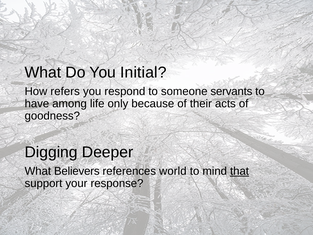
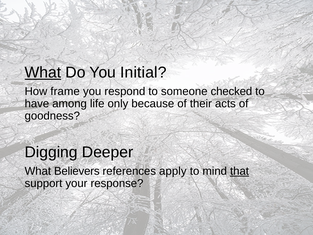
What underline: none -> present (43, 72)
refers: refers -> frame (65, 91)
servants: servants -> checked (231, 91)
world: world -> apply (173, 171)
